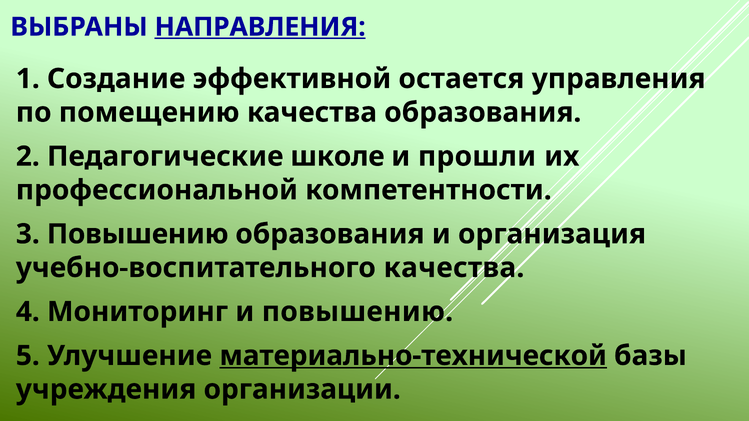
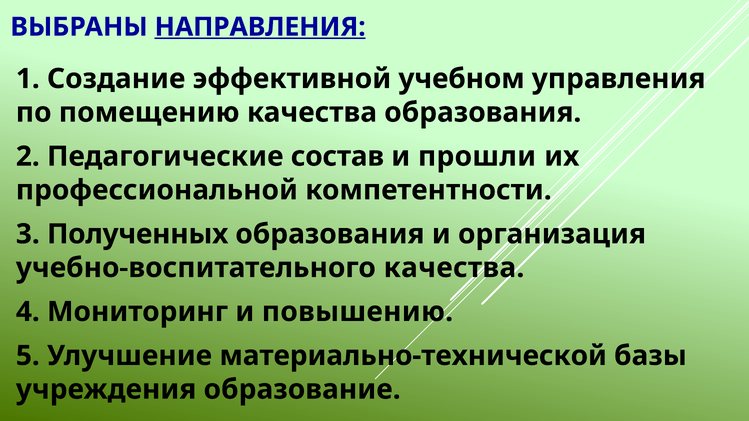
остается: остается -> учебном (462, 79)
школе: школе -> состав (337, 157)
3 Повышению: Повышению -> Полученных (138, 234)
материально-технической underline: present -> none (413, 356)
организации: организации -> образование (302, 390)
